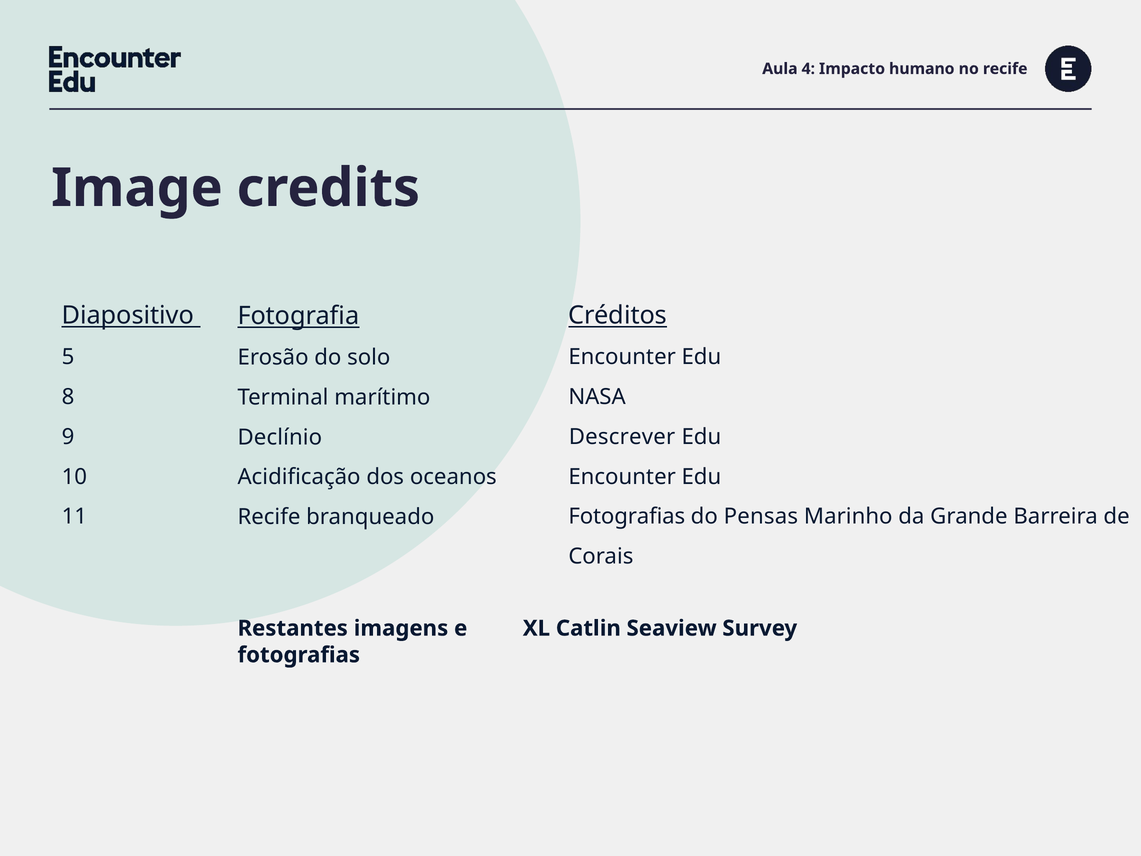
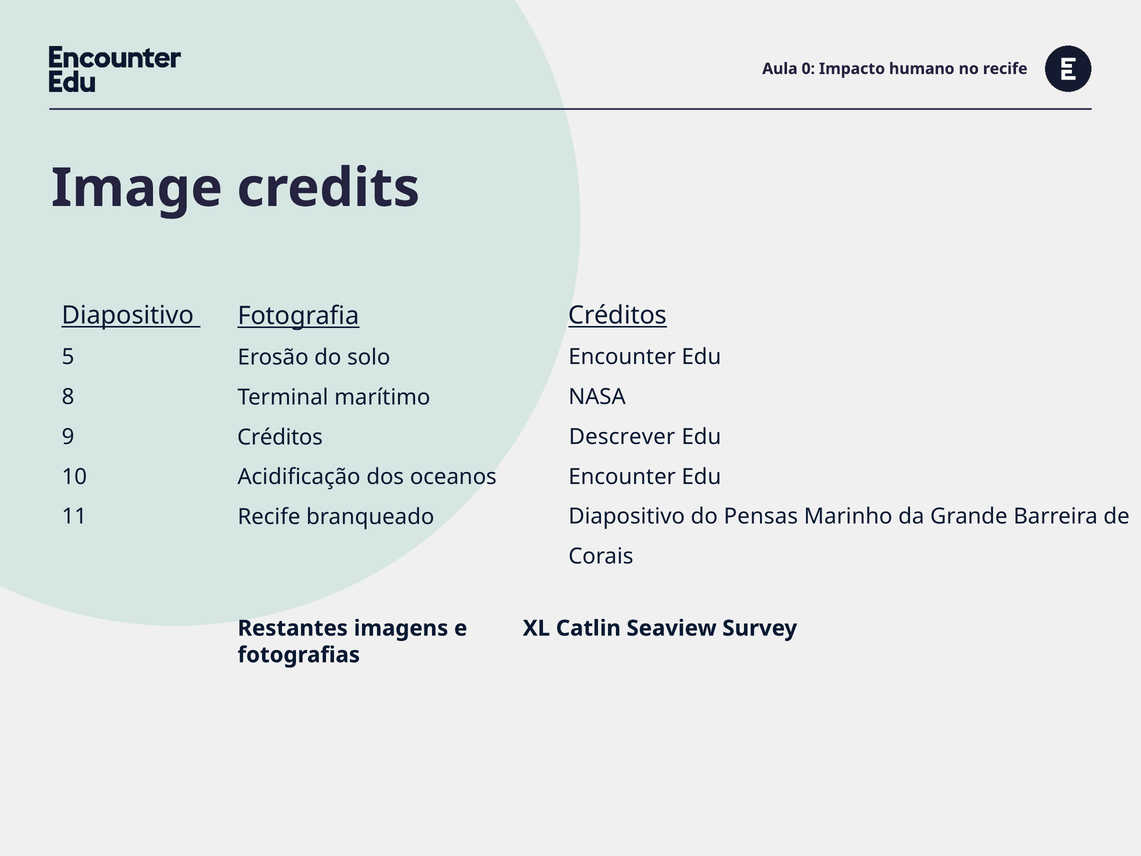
4: 4 -> 0 (808, 69)
Declínio: Declínio -> Créditos (280, 437)
Fotografias: Fotografias -> Diapositivo (627, 517)
